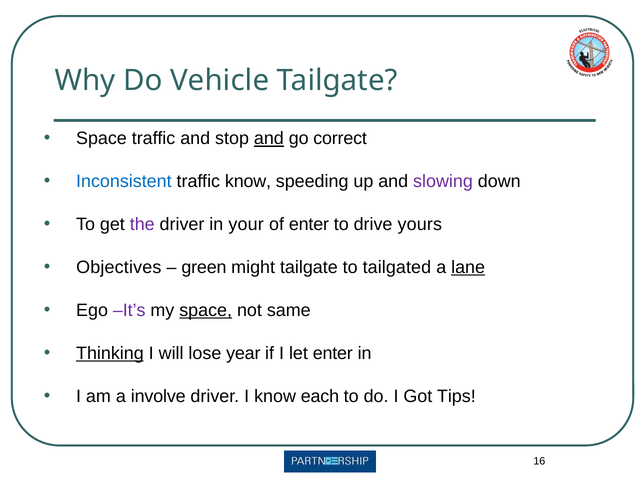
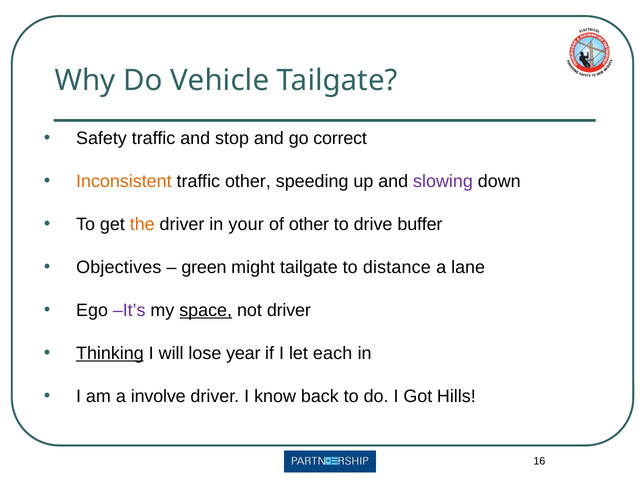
Space: Space -> Safety (101, 139)
and underline: present -> none (269, 139)
Inconsistent colour: blue -> orange (124, 182)
traffic know: know -> other (248, 182)
the colour: purple -> orange (142, 224)
of enter: enter -> other (309, 224)
yours: yours -> buffer (420, 224)
tailgated: tailgated -> distance (397, 267)
lane underline: present -> none (468, 267)
not same: same -> driver (289, 310)
let enter: enter -> each (333, 353)
each: each -> back (320, 396)
Tips: Tips -> Hills (456, 396)
